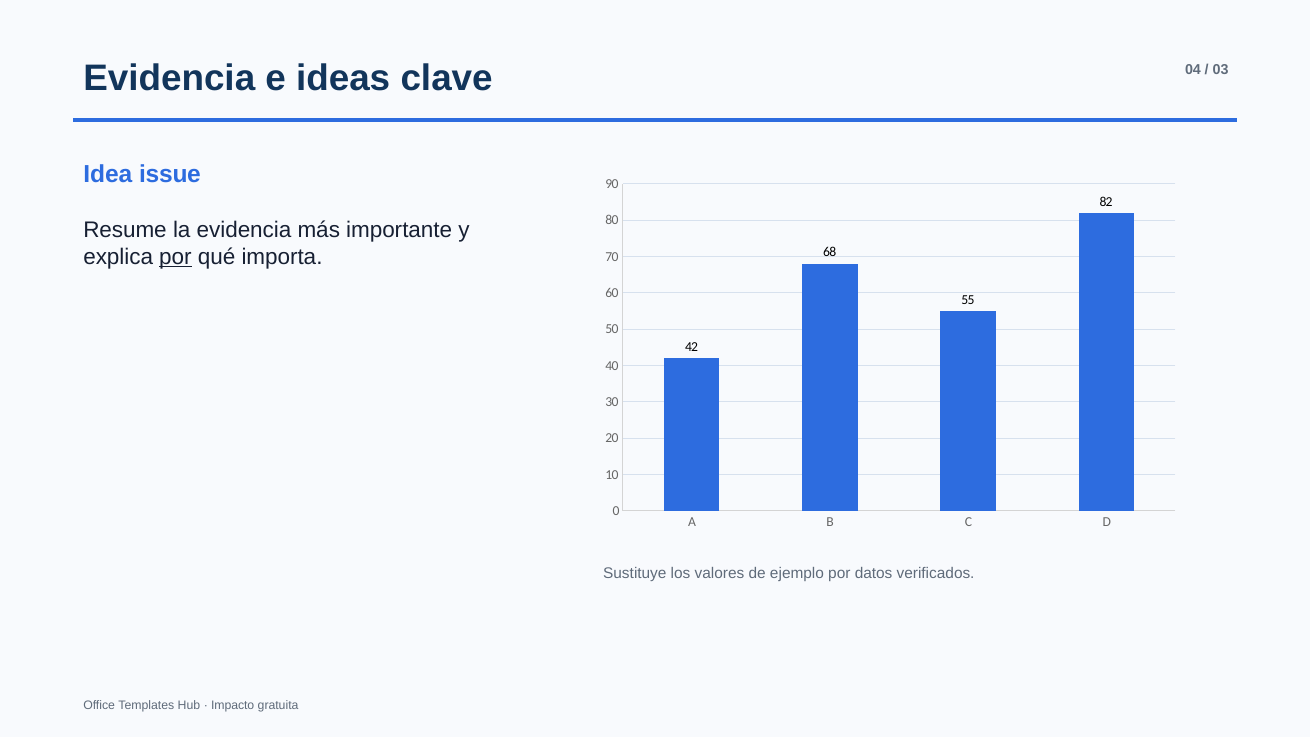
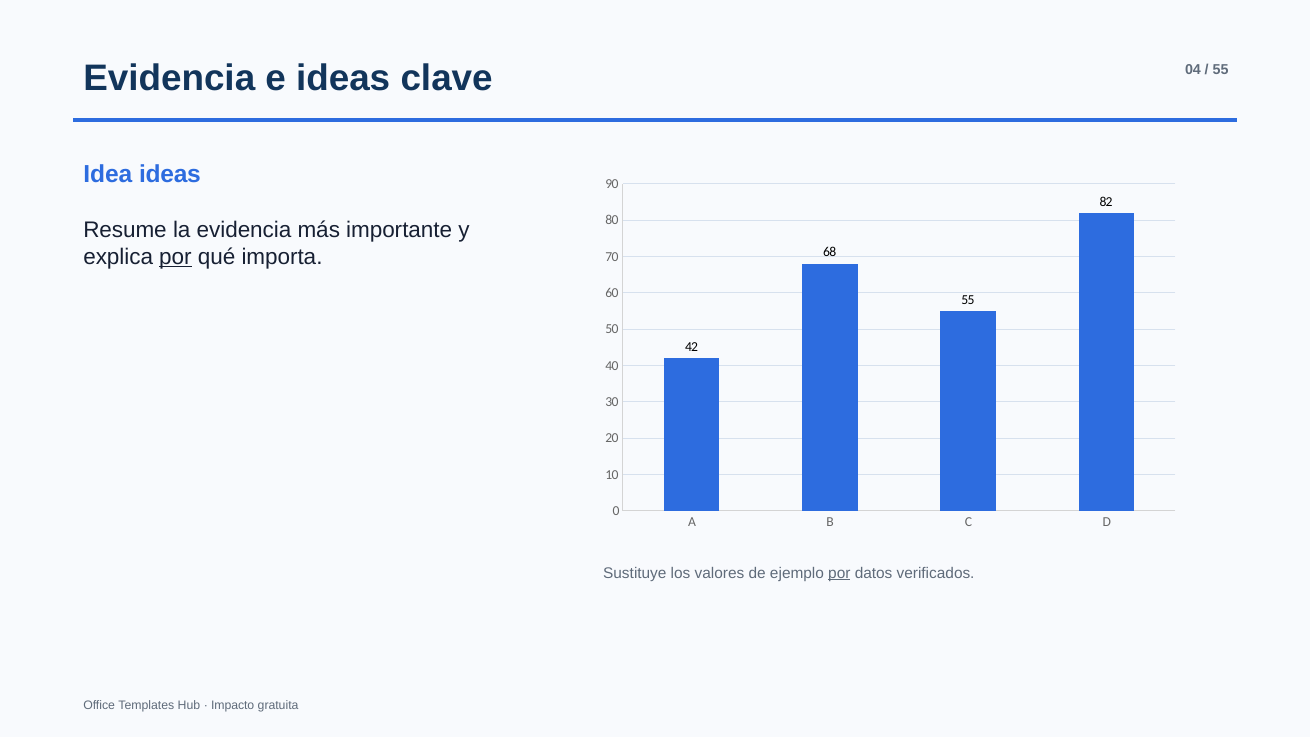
03: 03 -> 55 (1221, 70)
Idea issue: issue -> ideas (170, 175)
por underline: none -> present (839, 573)
